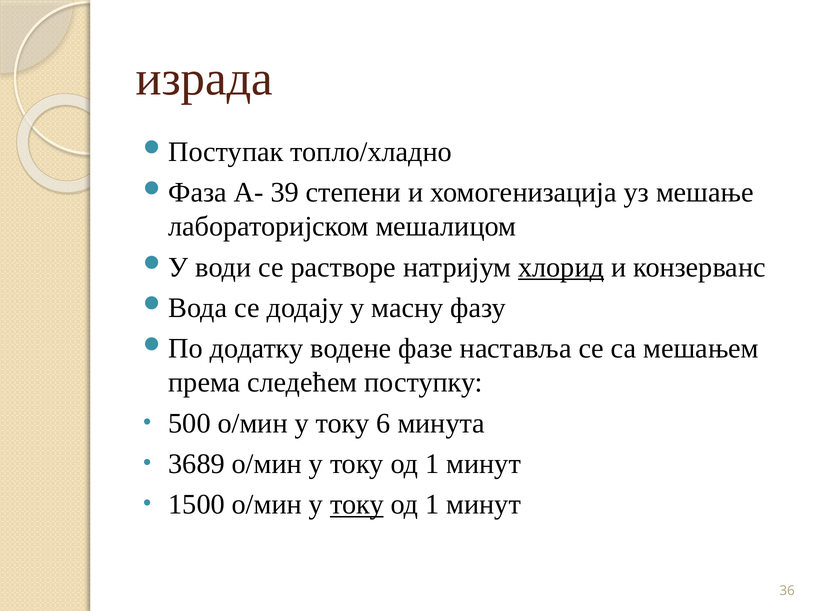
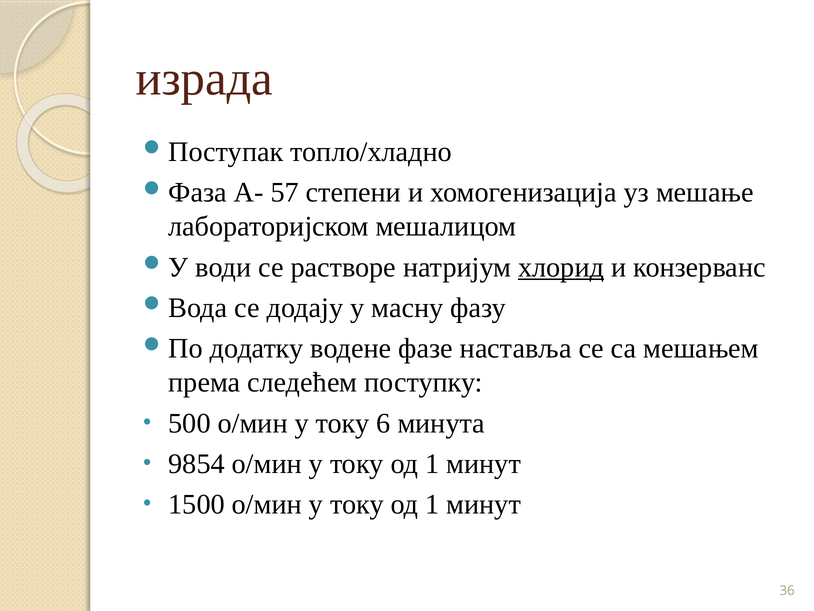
39: 39 -> 57 (285, 192)
3689: 3689 -> 9854 (197, 464)
току underline: present -> none (357, 504)
